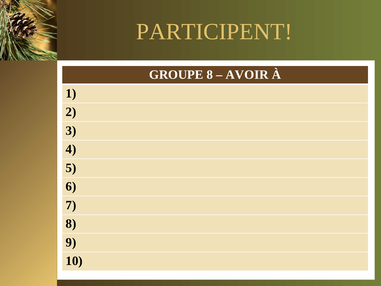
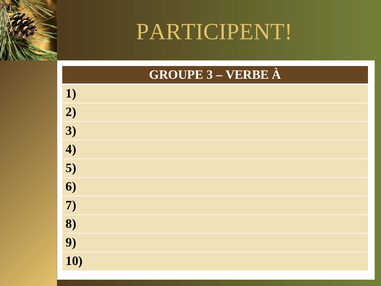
GROUPE 8: 8 -> 3 (210, 75)
AVOIR: AVOIR -> VERBE (247, 75)
